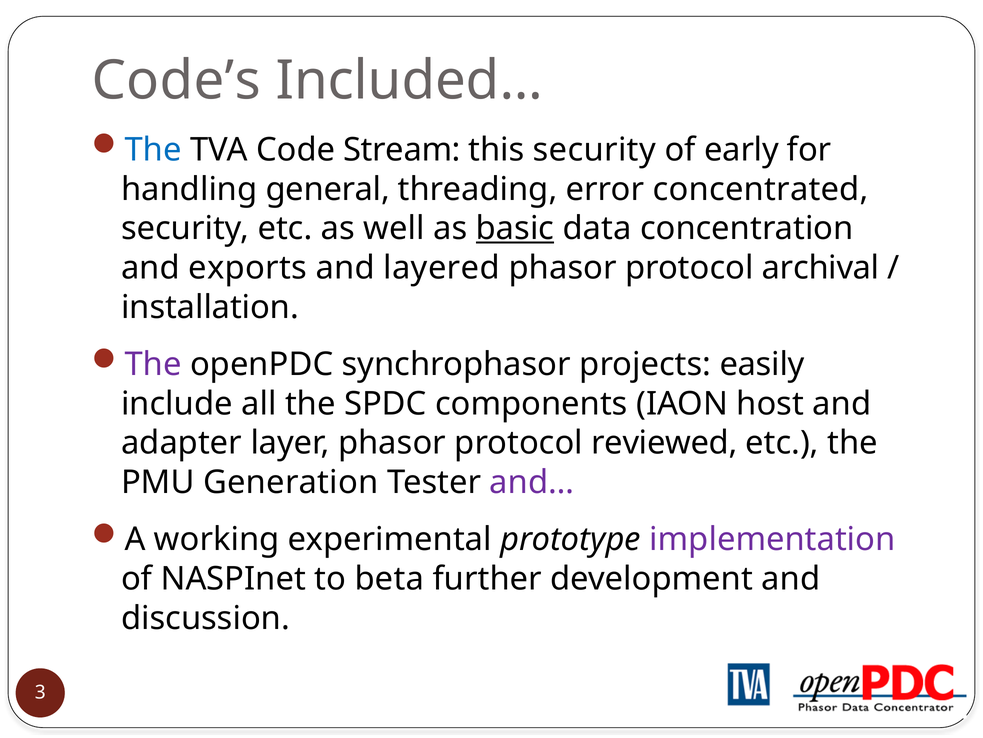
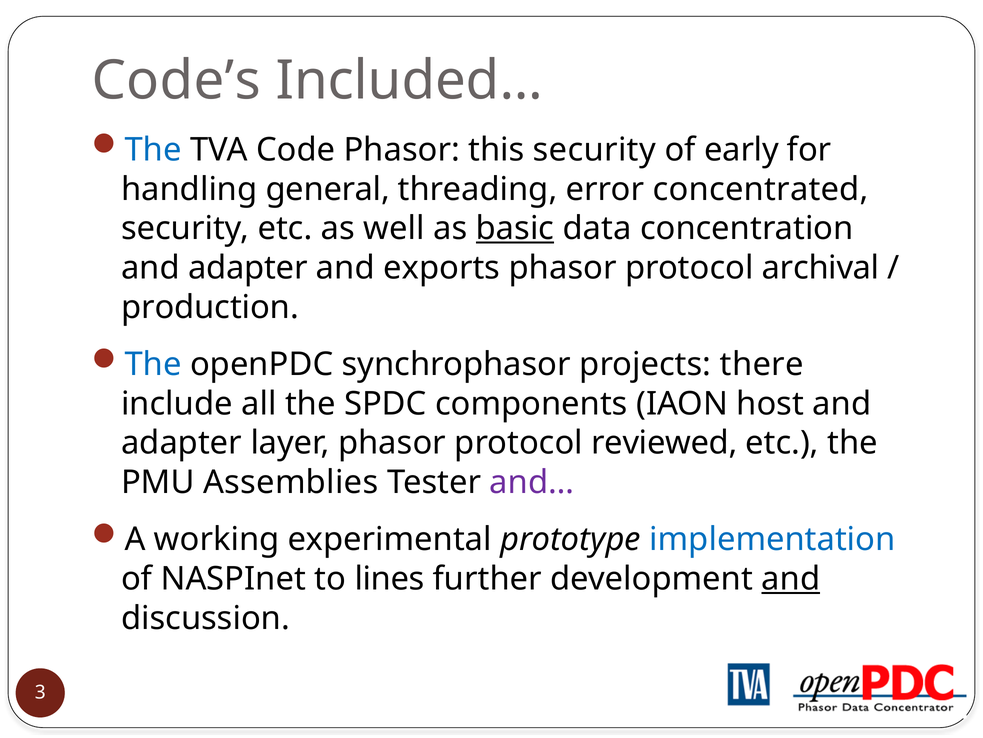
Code Stream: Stream -> Phasor (402, 150)
exports: exports -> adapter (248, 268)
layered: layered -> exports (442, 268)
installation: installation -> production (210, 307)
The colour: purple -> blue (153, 364)
easily: easily -> there (762, 364)
Generation: Generation -> Assemblies (291, 482)
implementation colour: purple -> blue (772, 539)
beta: beta -> lines (390, 578)
and underline: none -> present (791, 578)
